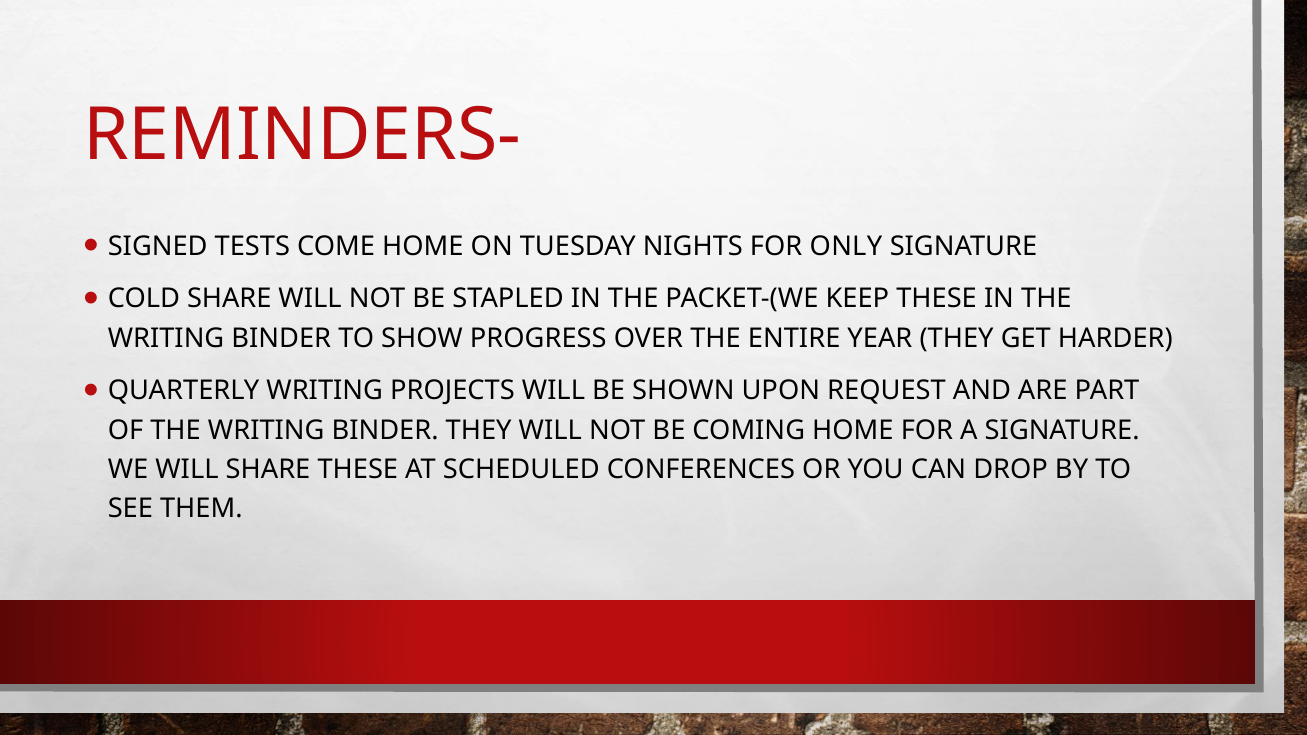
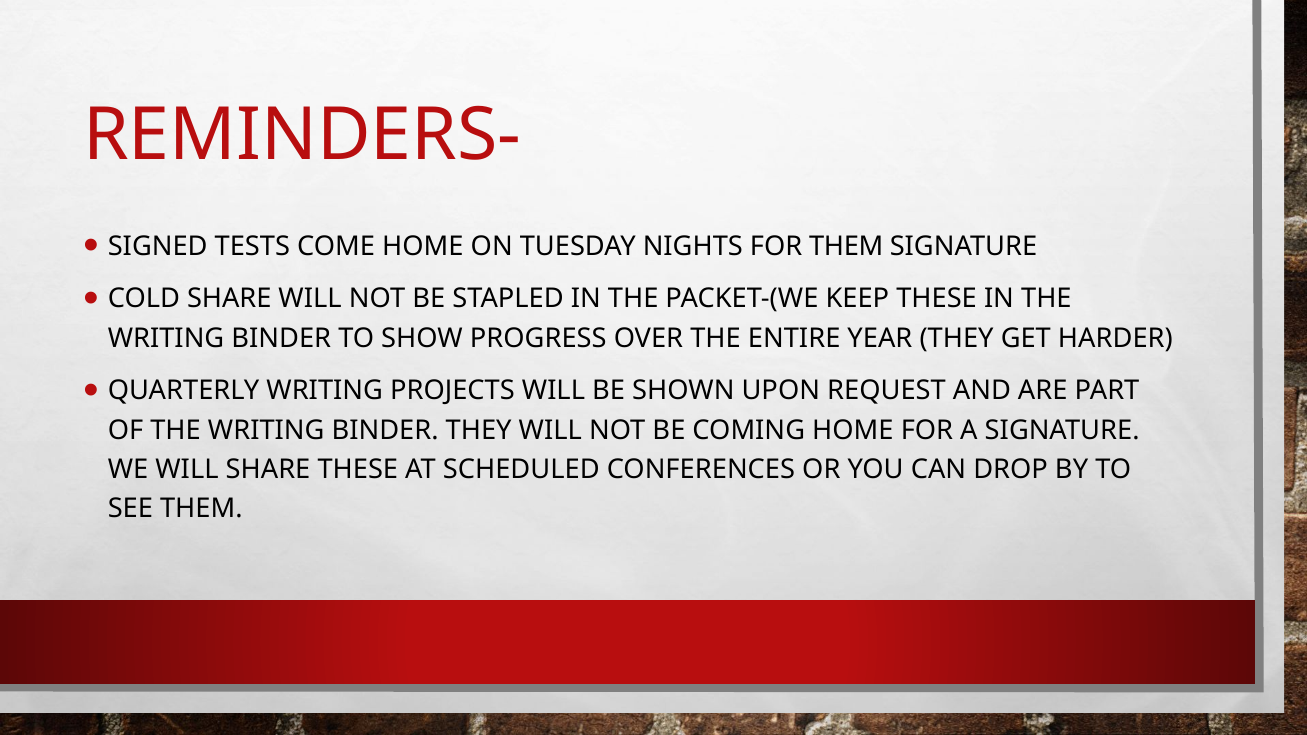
FOR ONLY: ONLY -> THEM (846, 246)
